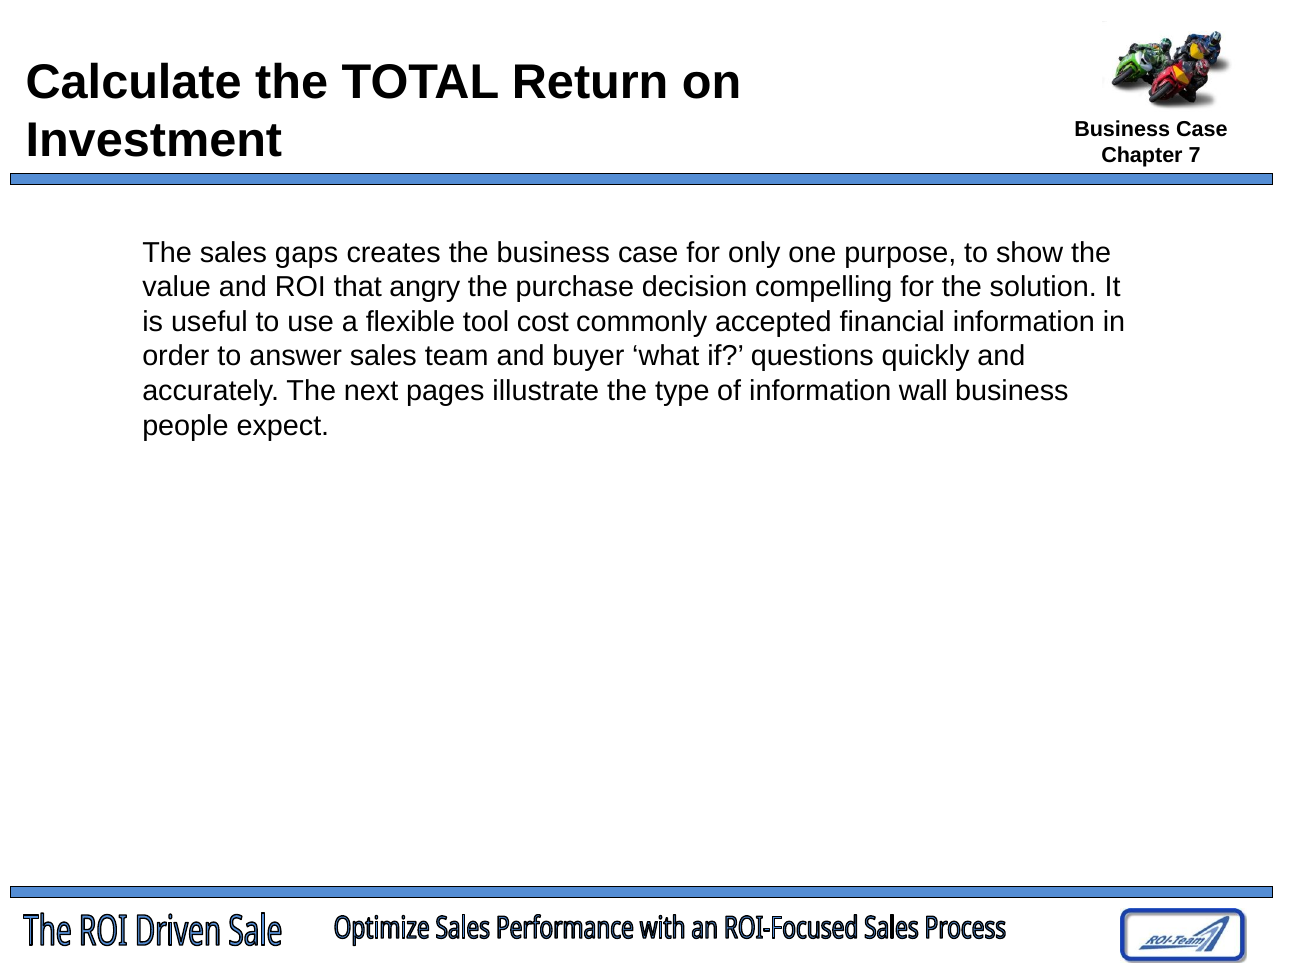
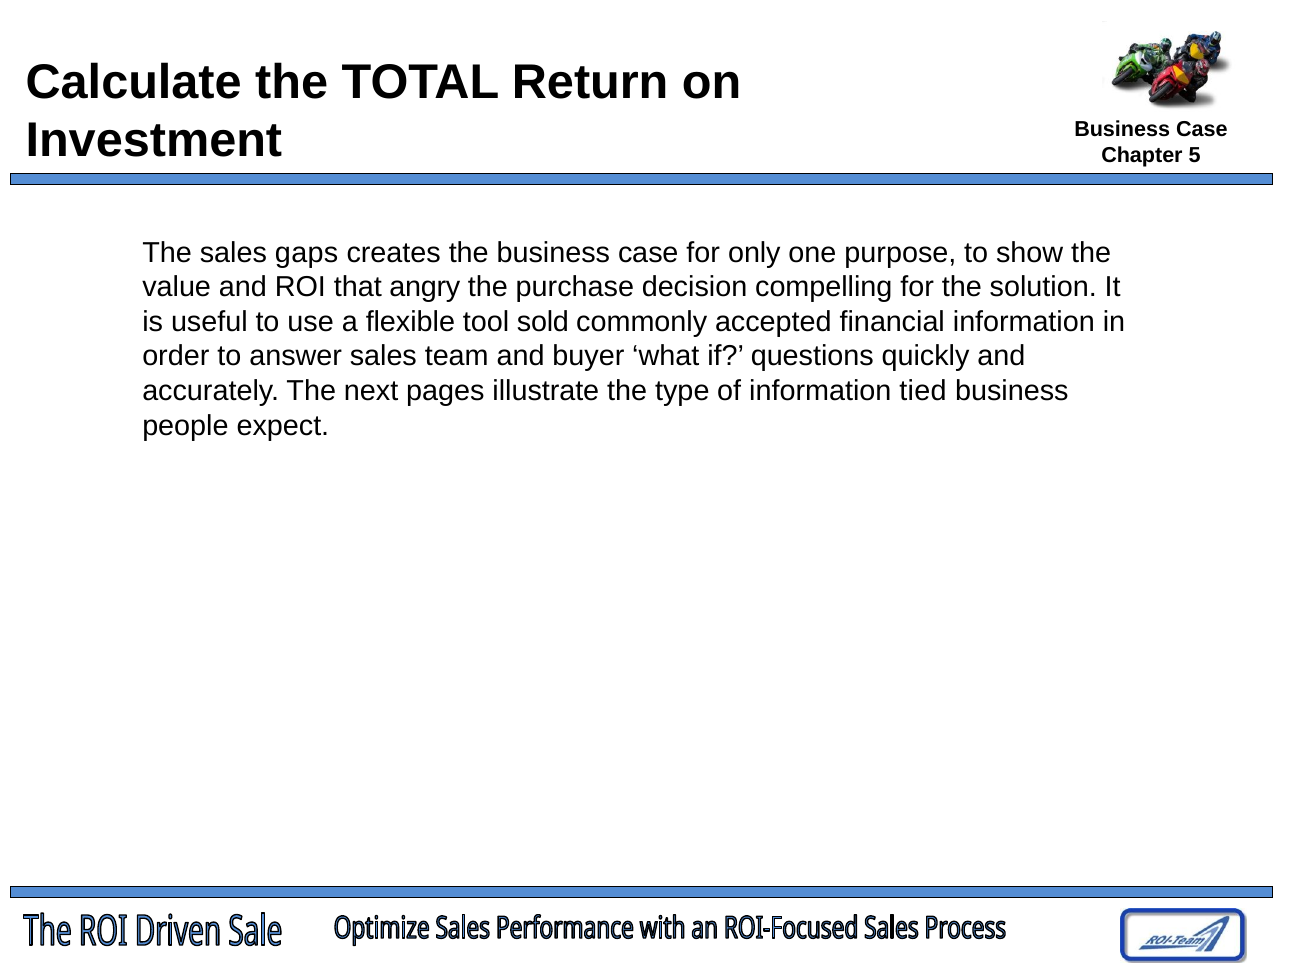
7: 7 -> 5 (1195, 155)
cost: cost -> sold (543, 322)
wall: wall -> tied (923, 391)
